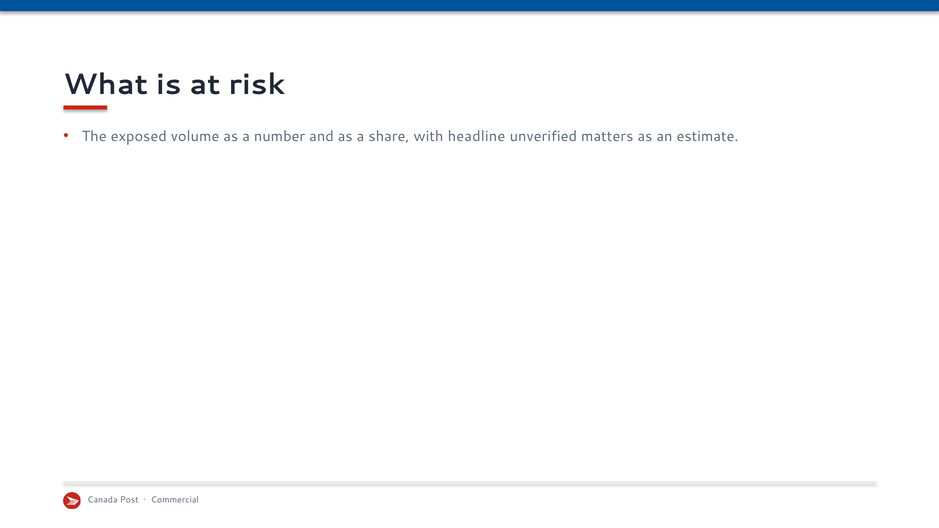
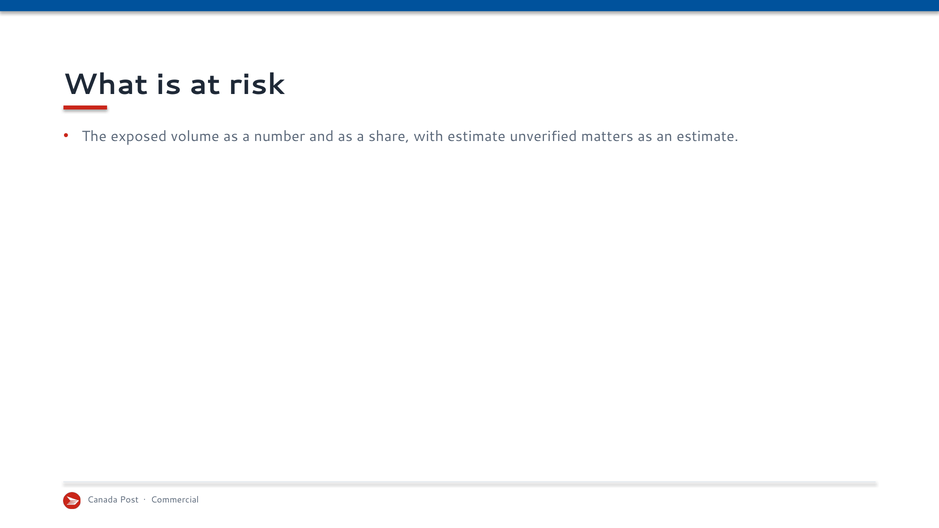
with headline: headline -> estimate (477, 137)
